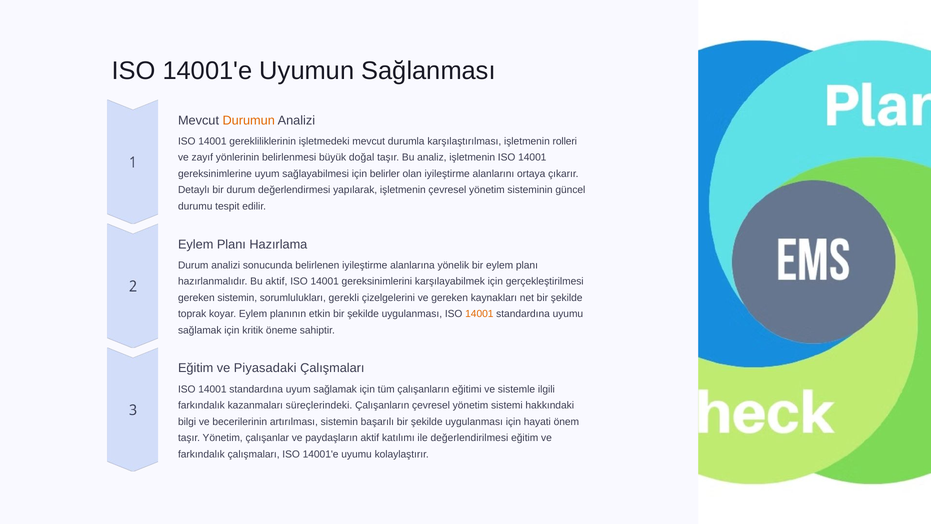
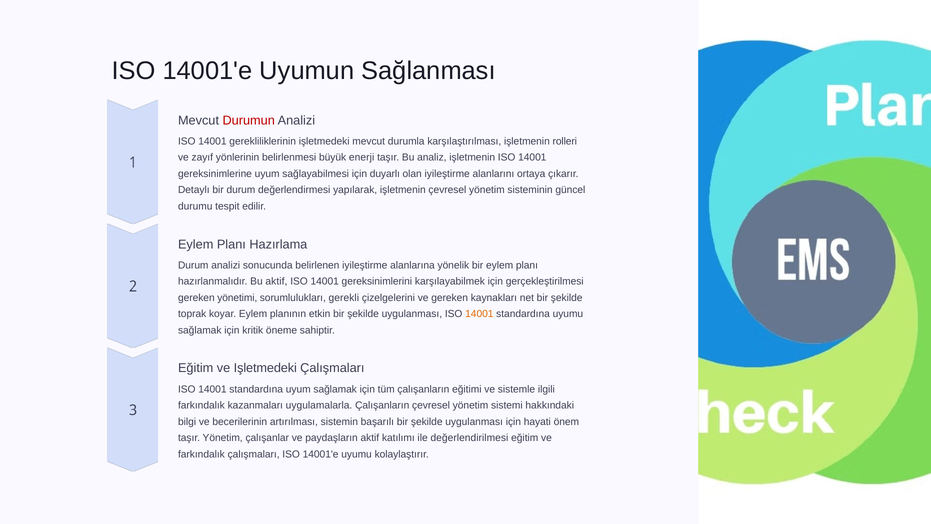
Durumun colour: orange -> red (249, 120)
doğal: doğal -> enerji (362, 157)
belirler: belirler -> duyarlı (385, 174)
gereken sistemin: sistemin -> yönetimi (237, 298)
ve Piyasadaki: Piyasadaki -> Işletmedeki (265, 368)
süreçlerindeki: süreçlerindeki -> uygulamalarla (319, 405)
